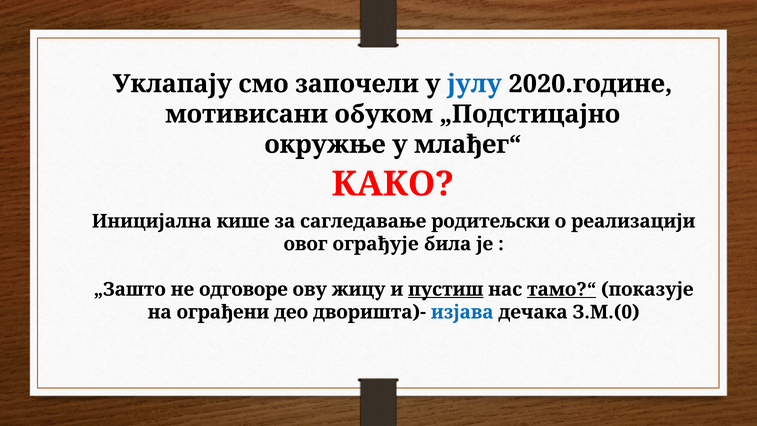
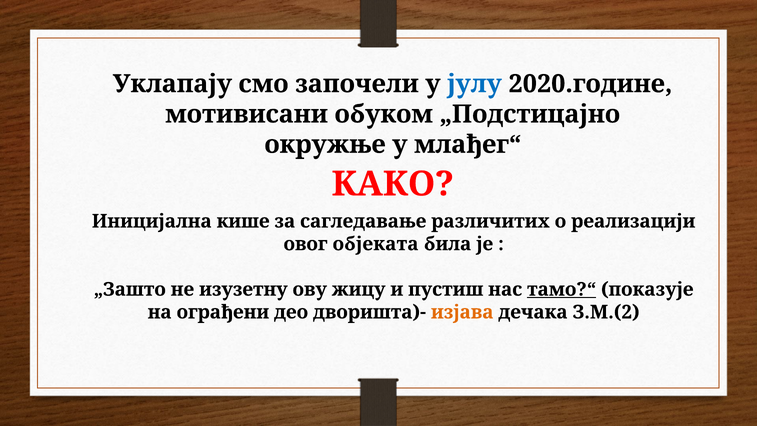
родитељски: родитељски -> различитих (491, 221)
ограђује: ограђује -> објеката (376, 244)
одговоре: одговоре -> изузетну (243, 289)
пустиш underline: present -> none (446, 289)
изјава colour: blue -> orange (462, 312)
З.М.(0: З.М.(0 -> З.М.(2 (606, 312)
